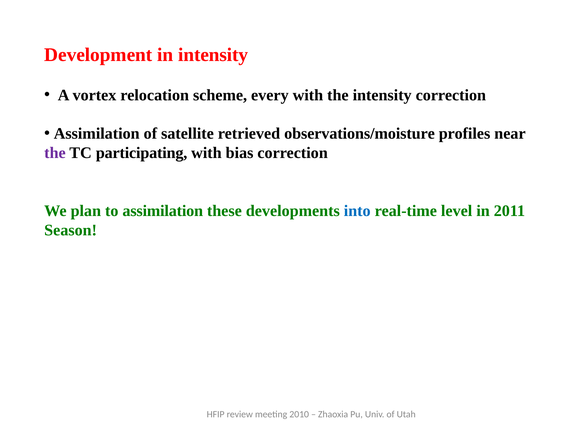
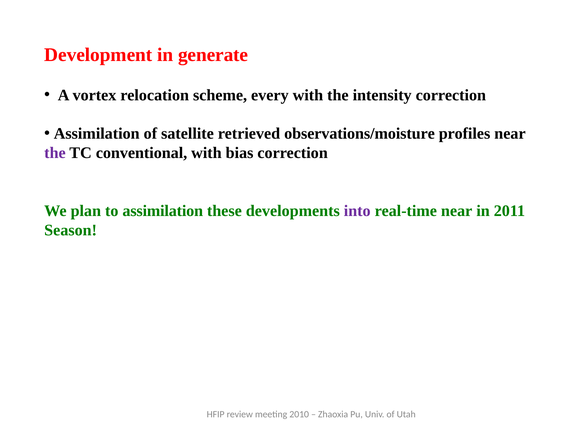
in intensity: intensity -> generate (213, 55)
participating: participating -> conventional (142, 153)
into colour: blue -> purple (357, 211)
real-time level: level -> near (457, 211)
